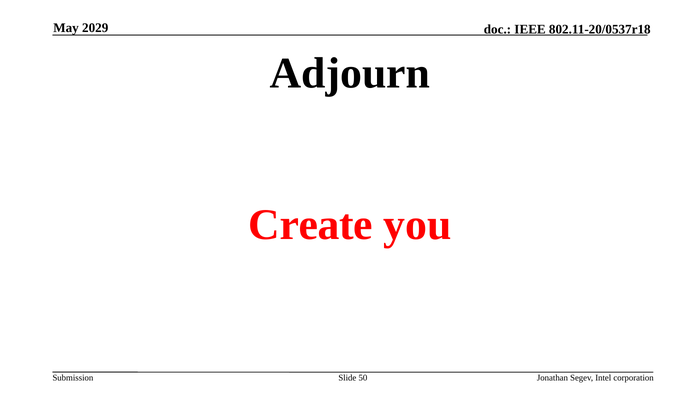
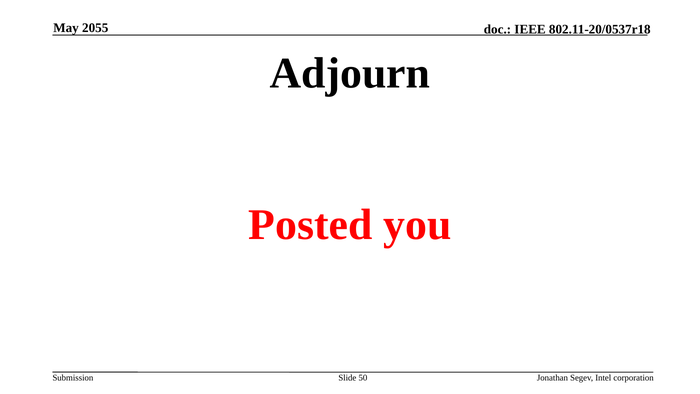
2029: 2029 -> 2055 (95, 28)
Create: Create -> Posted (310, 224)
